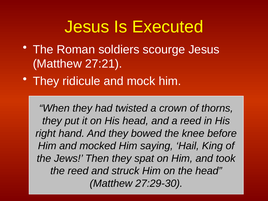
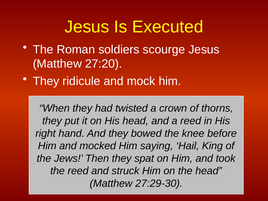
27:21: 27:21 -> 27:20 (104, 64)
